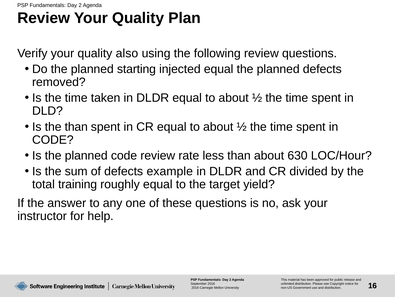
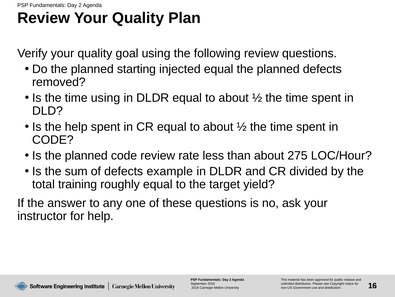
also: also -> goal (127, 53)
time taken: taken -> using (106, 98)
the than: than -> help (76, 126)
630: 630 -> 275 (298, 155)
